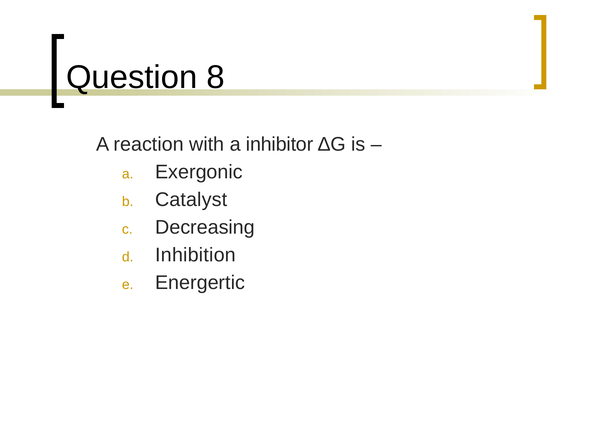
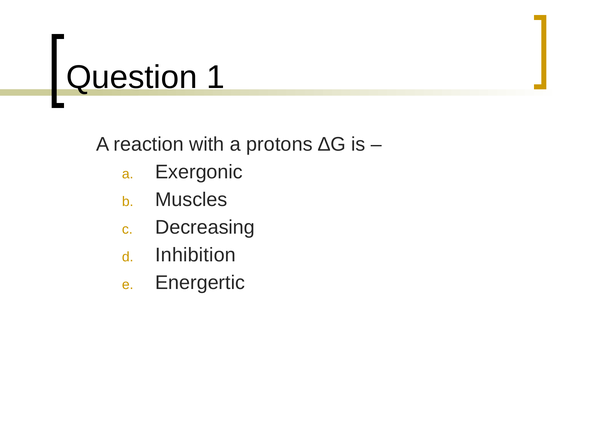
8: 8 -> 1 (216, 77)
inhibitor: inhibitor -> protons (279, 144)
Catalyst: Catalyst -> Muscles (191, 199)
